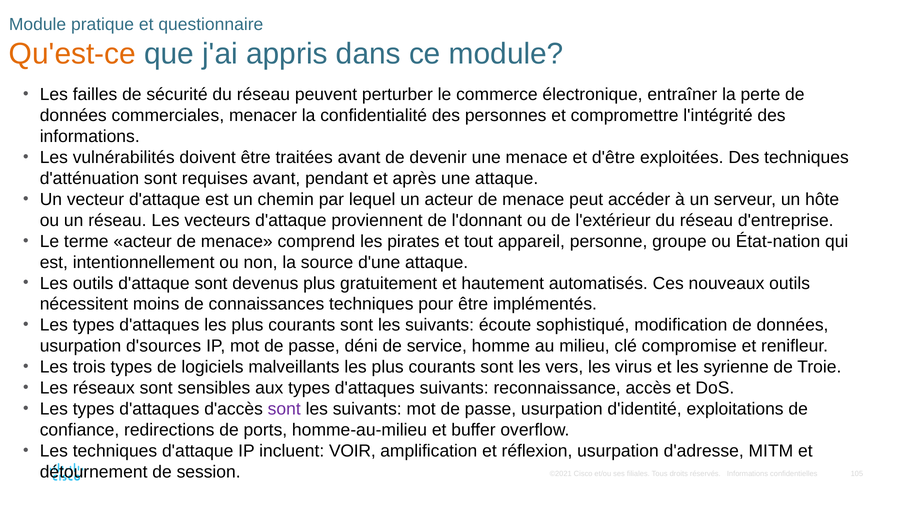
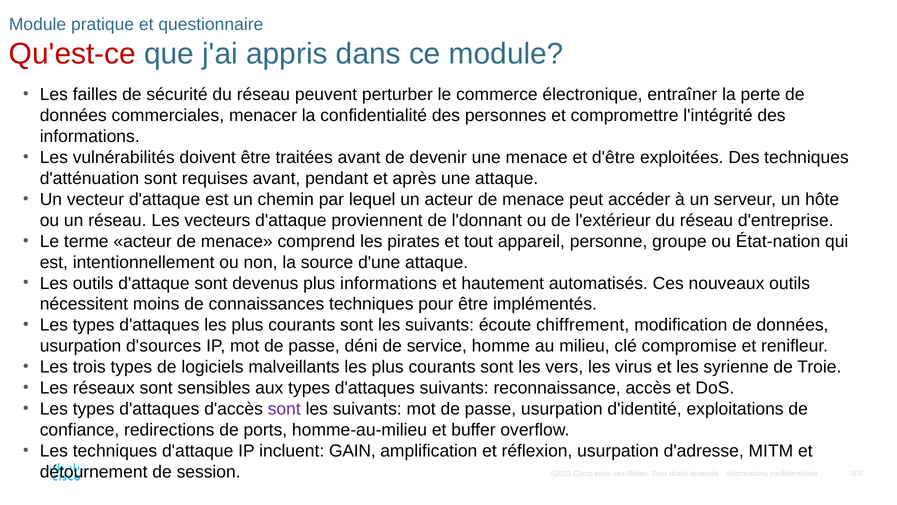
Qu'est-ce colour: orange -> red (72, 54)
plus gratuitement: gratuitement -> informations (389, 283)
sophistiqué: sophistiqué -> chiffrement (583, 325)
VOIR: VOIR -> GAIN (352, 451)
